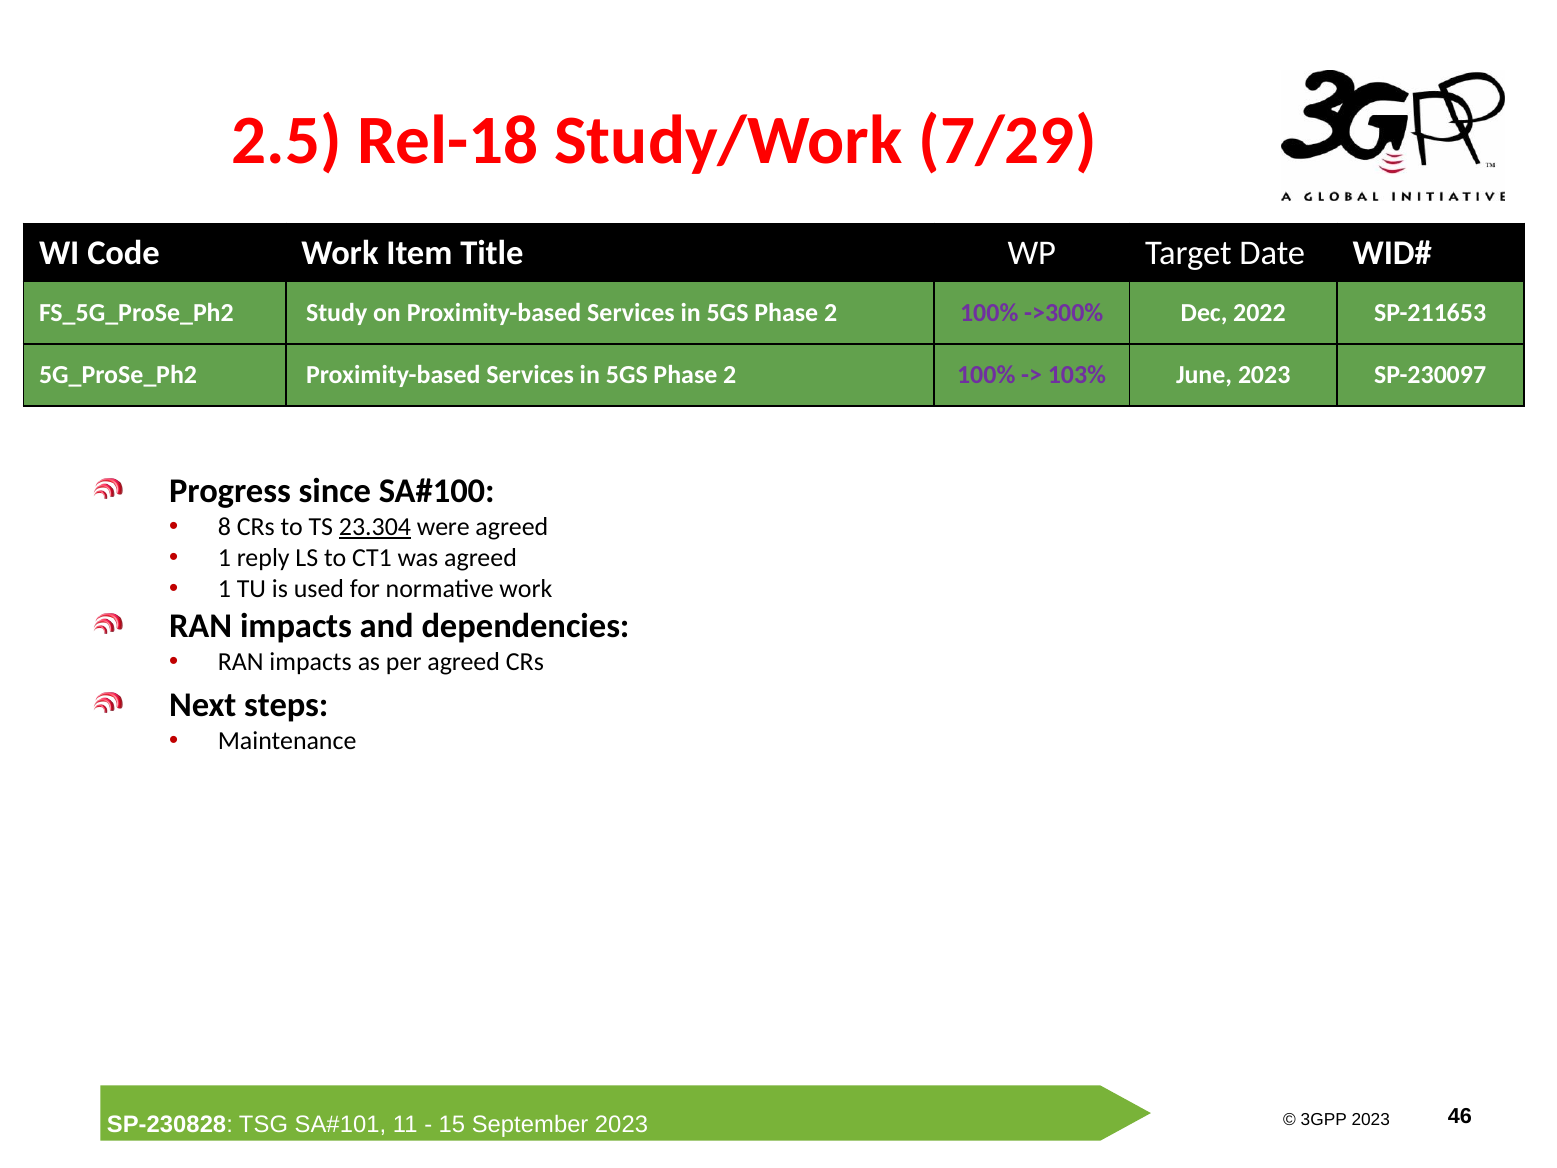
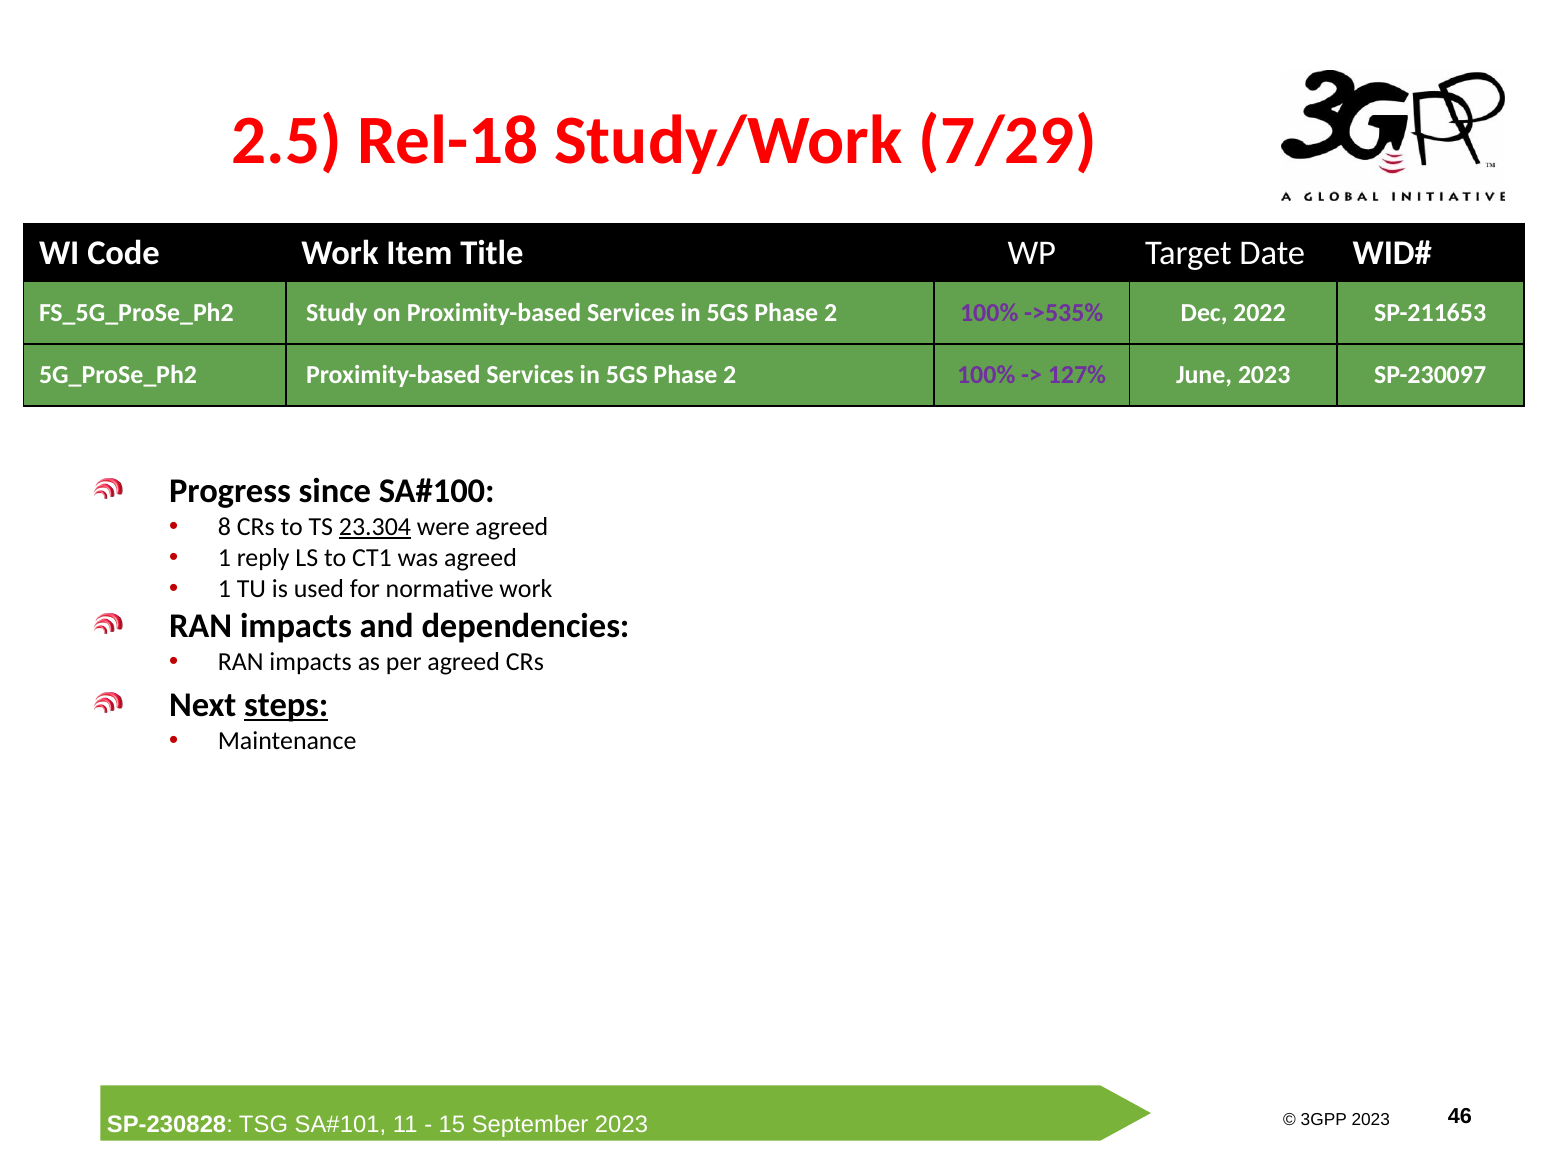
->300%: ->300% -> ->535% (1064, 313)
103%: 103% -> 127% (1077, 375)
steps underline: none -> present (286, 705)
